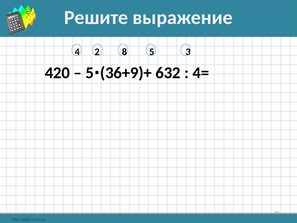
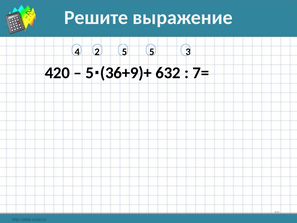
2 8: 8 -> 5 (124, 52)
4=: 4= -> 7= (201, 73)
